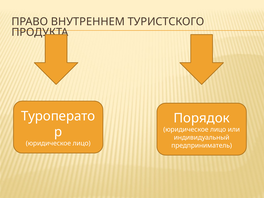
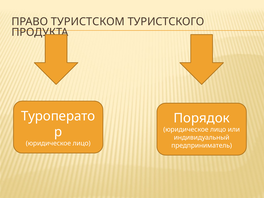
ВНУТРЕННЕМ: ВНУТРЕННЕМ -> ТУРИСТСКОМ (88, 22)
